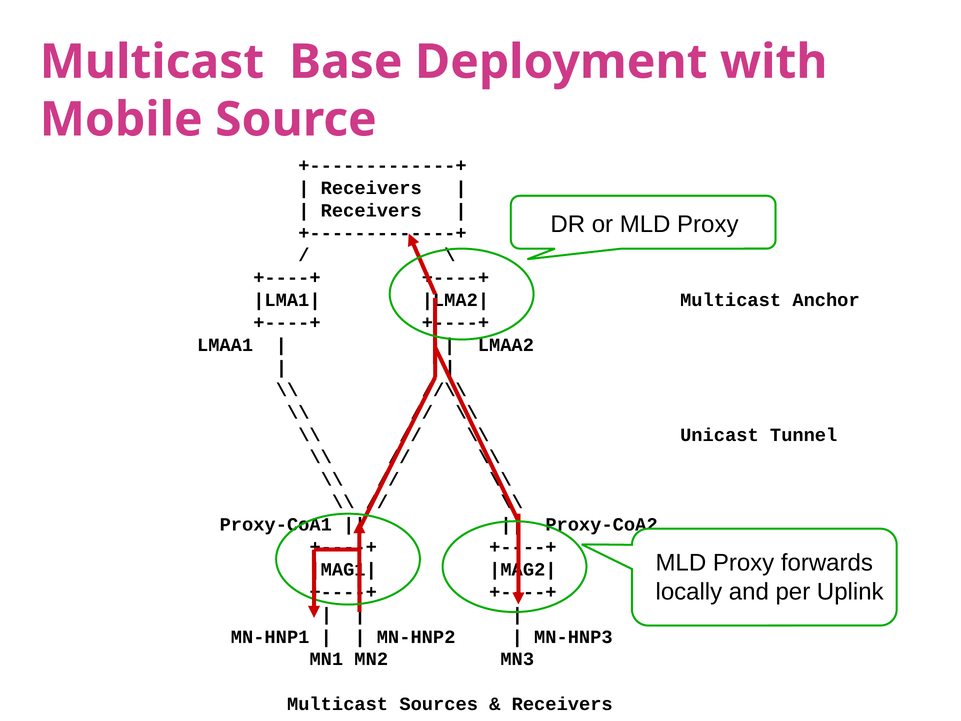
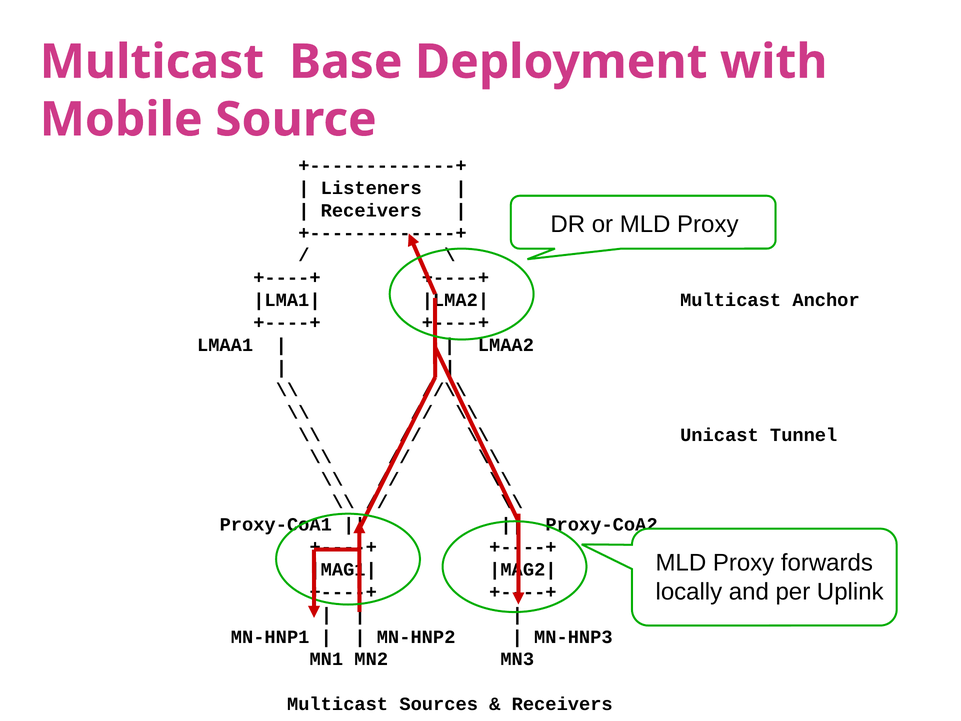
Receivers: Receivers -> Listeners (371, 188)
